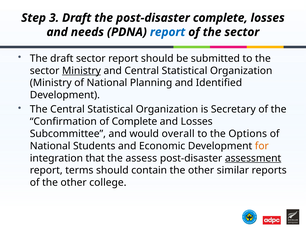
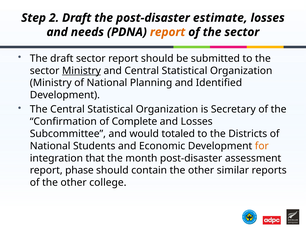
3: 3 -> 2 (54, 18)
post-disaster complete: complete -> estimate (220, 18)
report colour: blue -> orange (168, 32)
overall: overall -> totaled (178, 134)
Options: Options -> Districts (248, 134)
assess: assess -> month (141, 159)
assessment underline: present -> none (253, 159)
terms: terms -> phase (79, 171)
